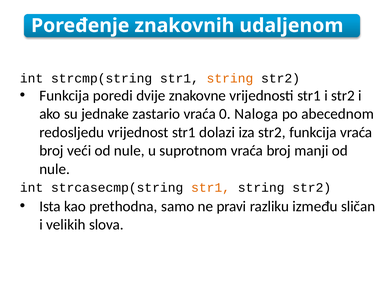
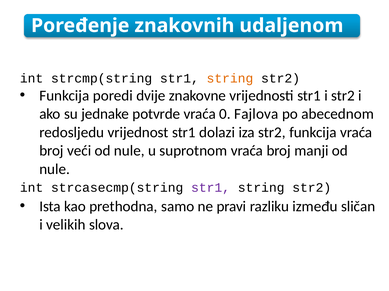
zastario: zastario -> potvrde (156, 114)
Naloga: Naloga -> Fajlova (256, 114)
str1 colour: orange -> purple (211, 188)
